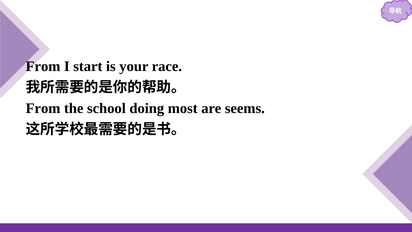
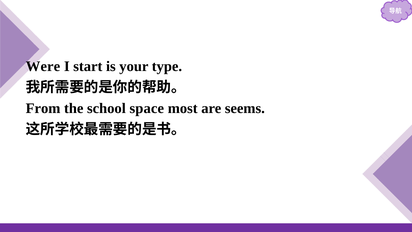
From: From -> Were (43, 66)
race: race -> type (167, 66)
doing: doing -> space (147, 108)
